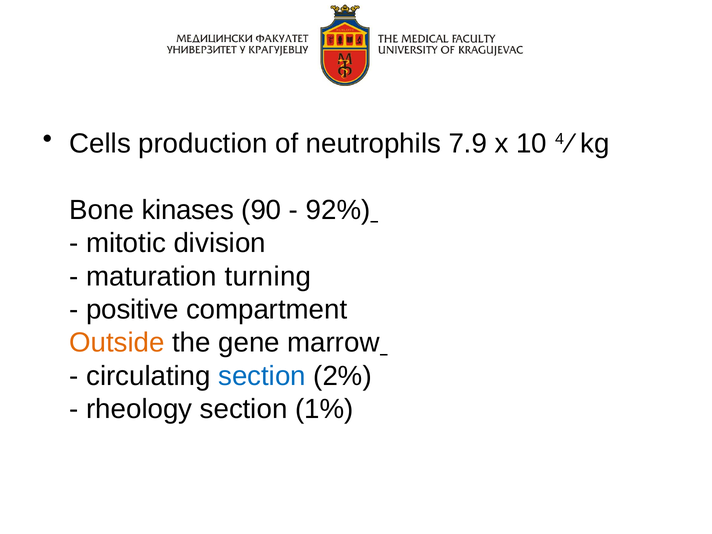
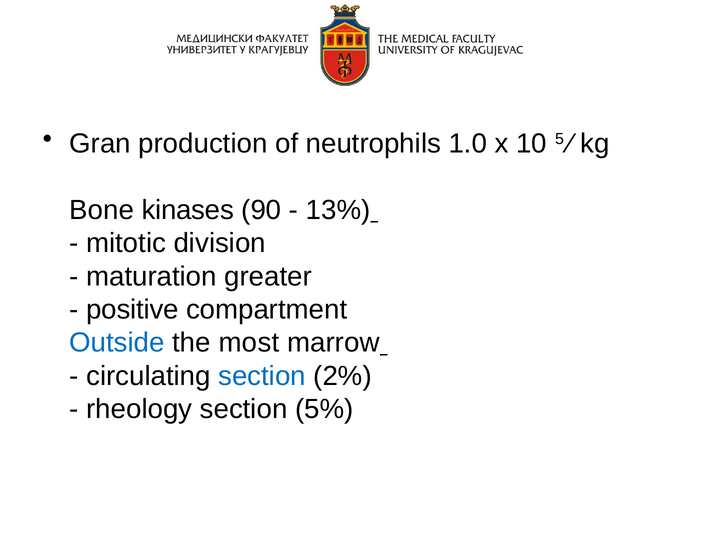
Cells: Cells -> Gran (100, 143)
7.9: 7.9 -> 1.0 (468, 143)
4: 4 -> 5 (559, 139)
92%: 92% -> 13% (338, 210)
turning: turning -> greater (268, 276)
Outside colour: orange -> blue (117, 343)
gene: gene -> most (249, 343)
1%: 1% -> 5% (324, 409)
